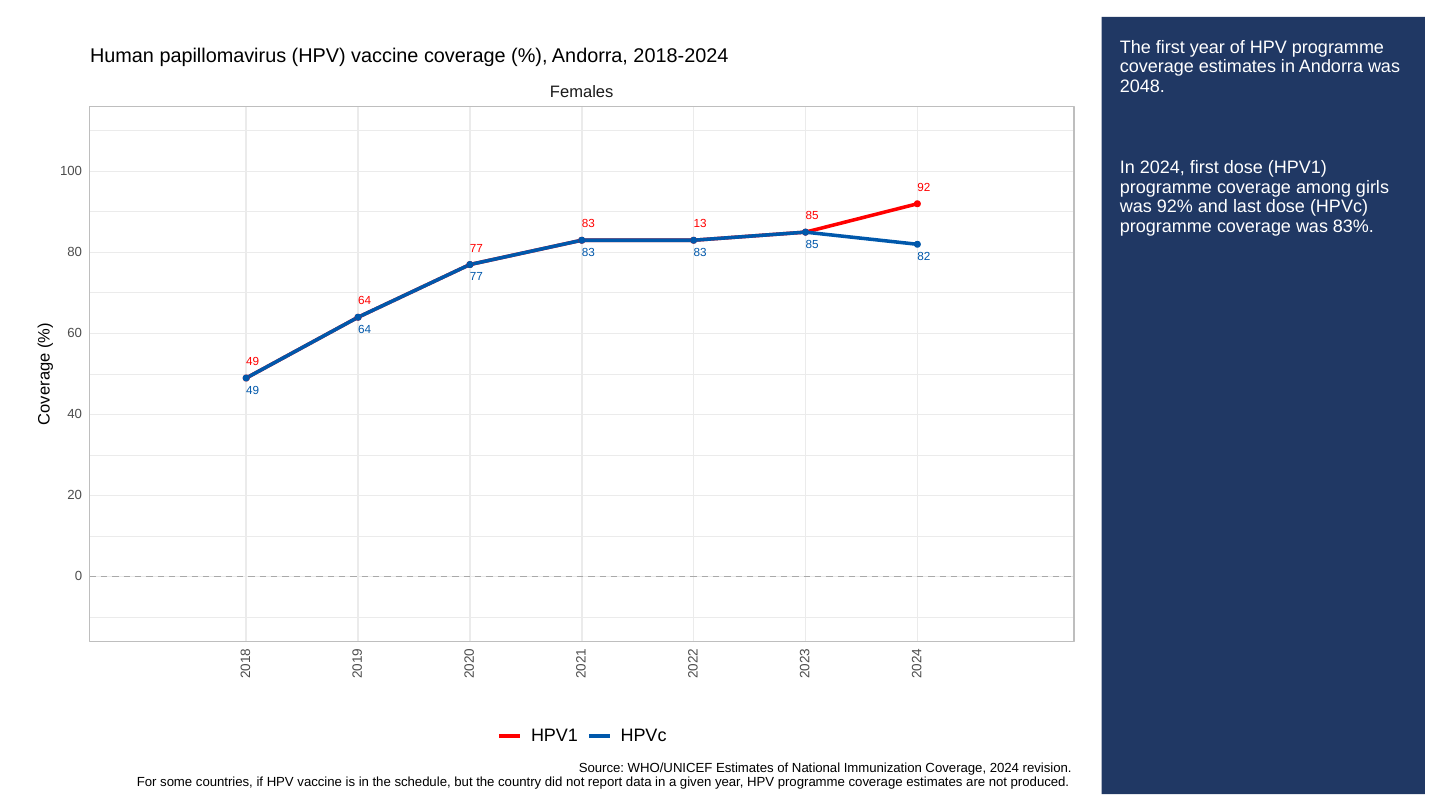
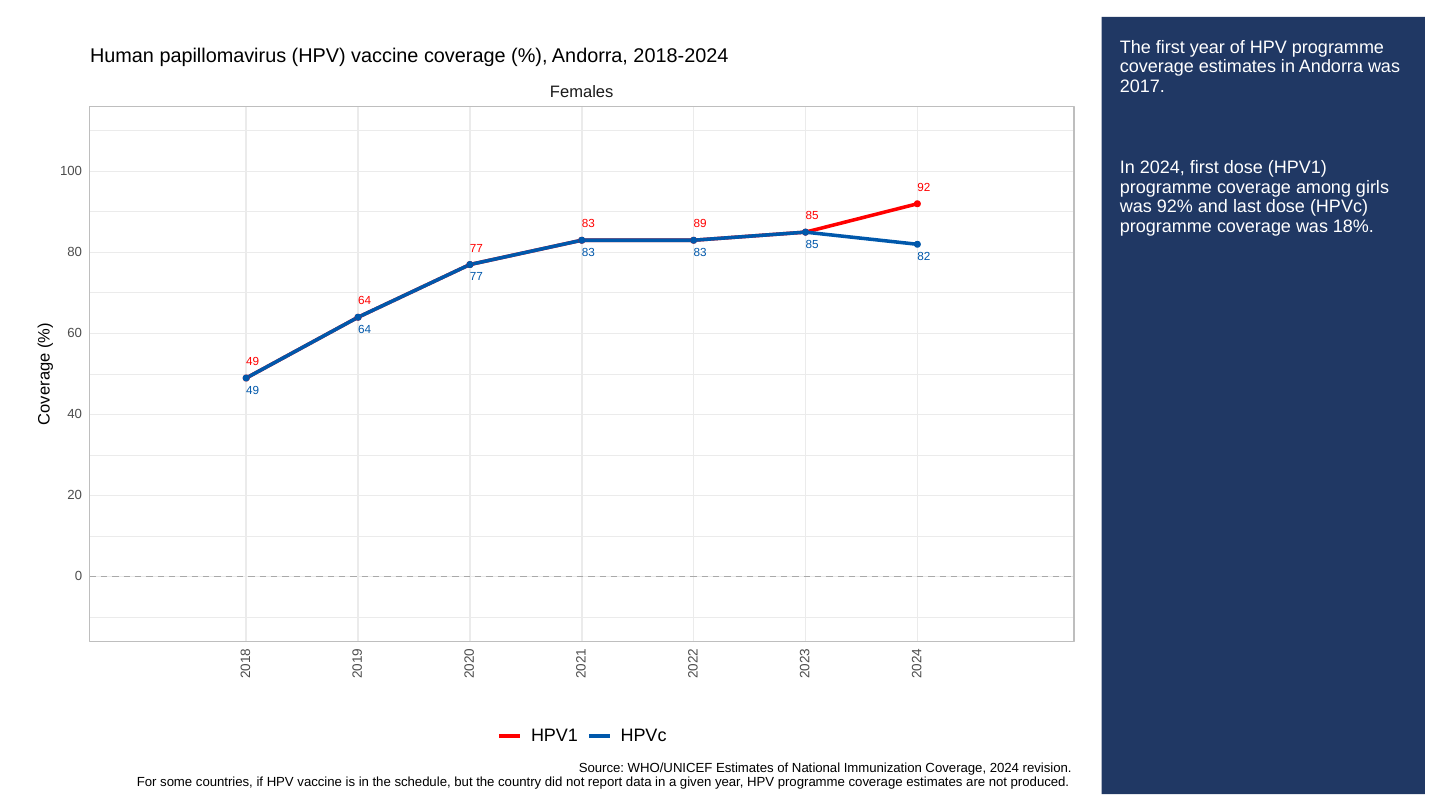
2048: 2048 -> 2017 (1142, 86)
83%: 83% -> 18% (1353, 226)
13: 13 -> 89 (700, 224)
